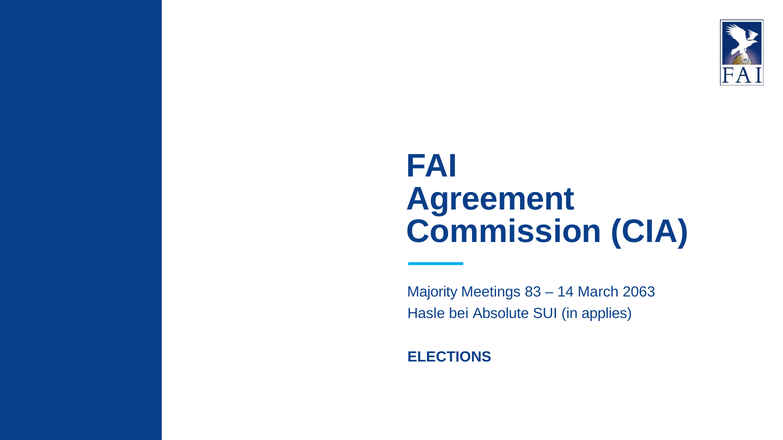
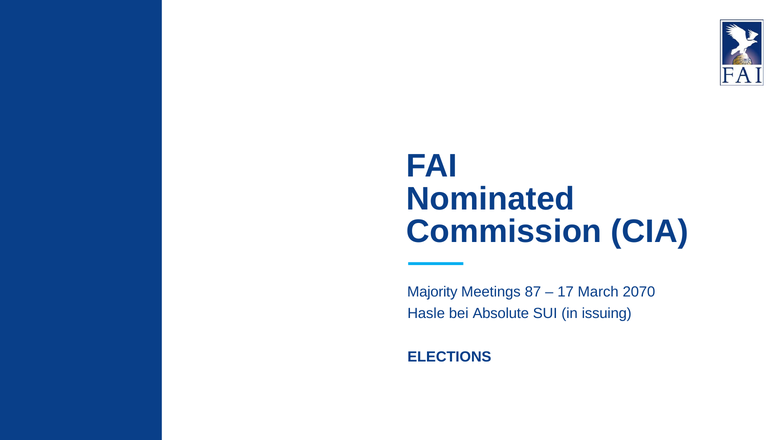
Agreement: Agreement -> Nominated (491, 199)
83: 83 -> 87 (533, 292)
14: 14 -> 17 (566, 292)
2063: 2063 -> 2070 (639, 292)
applies: applies -> issuing (607, 314)
